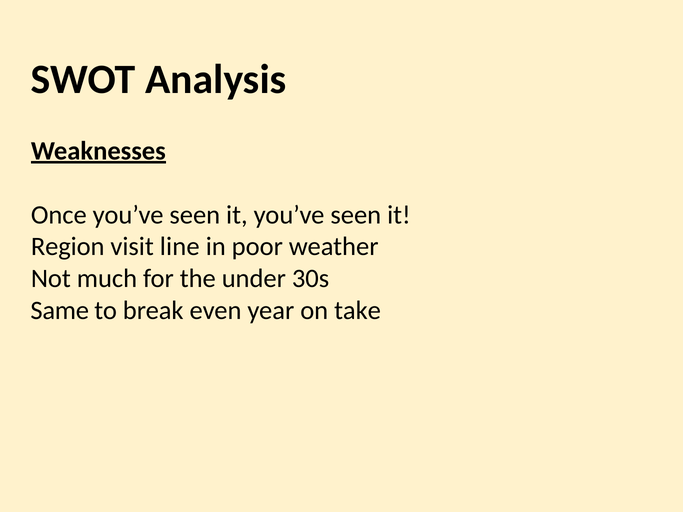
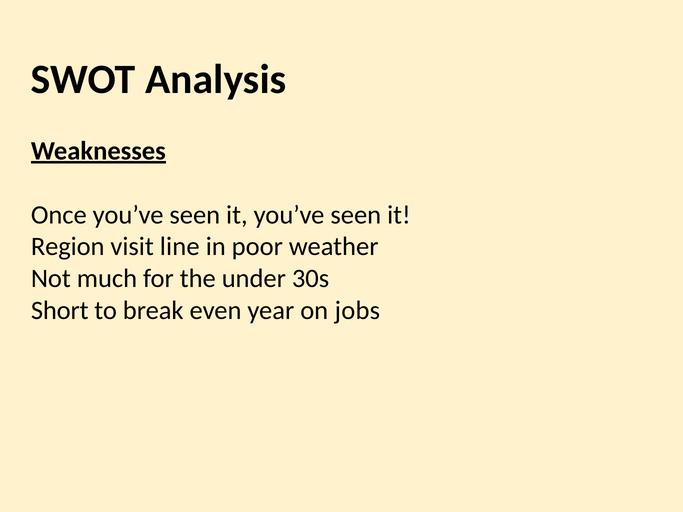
Same: Same -> Short (60, 311)
take: take -> jobs (357, 311)
